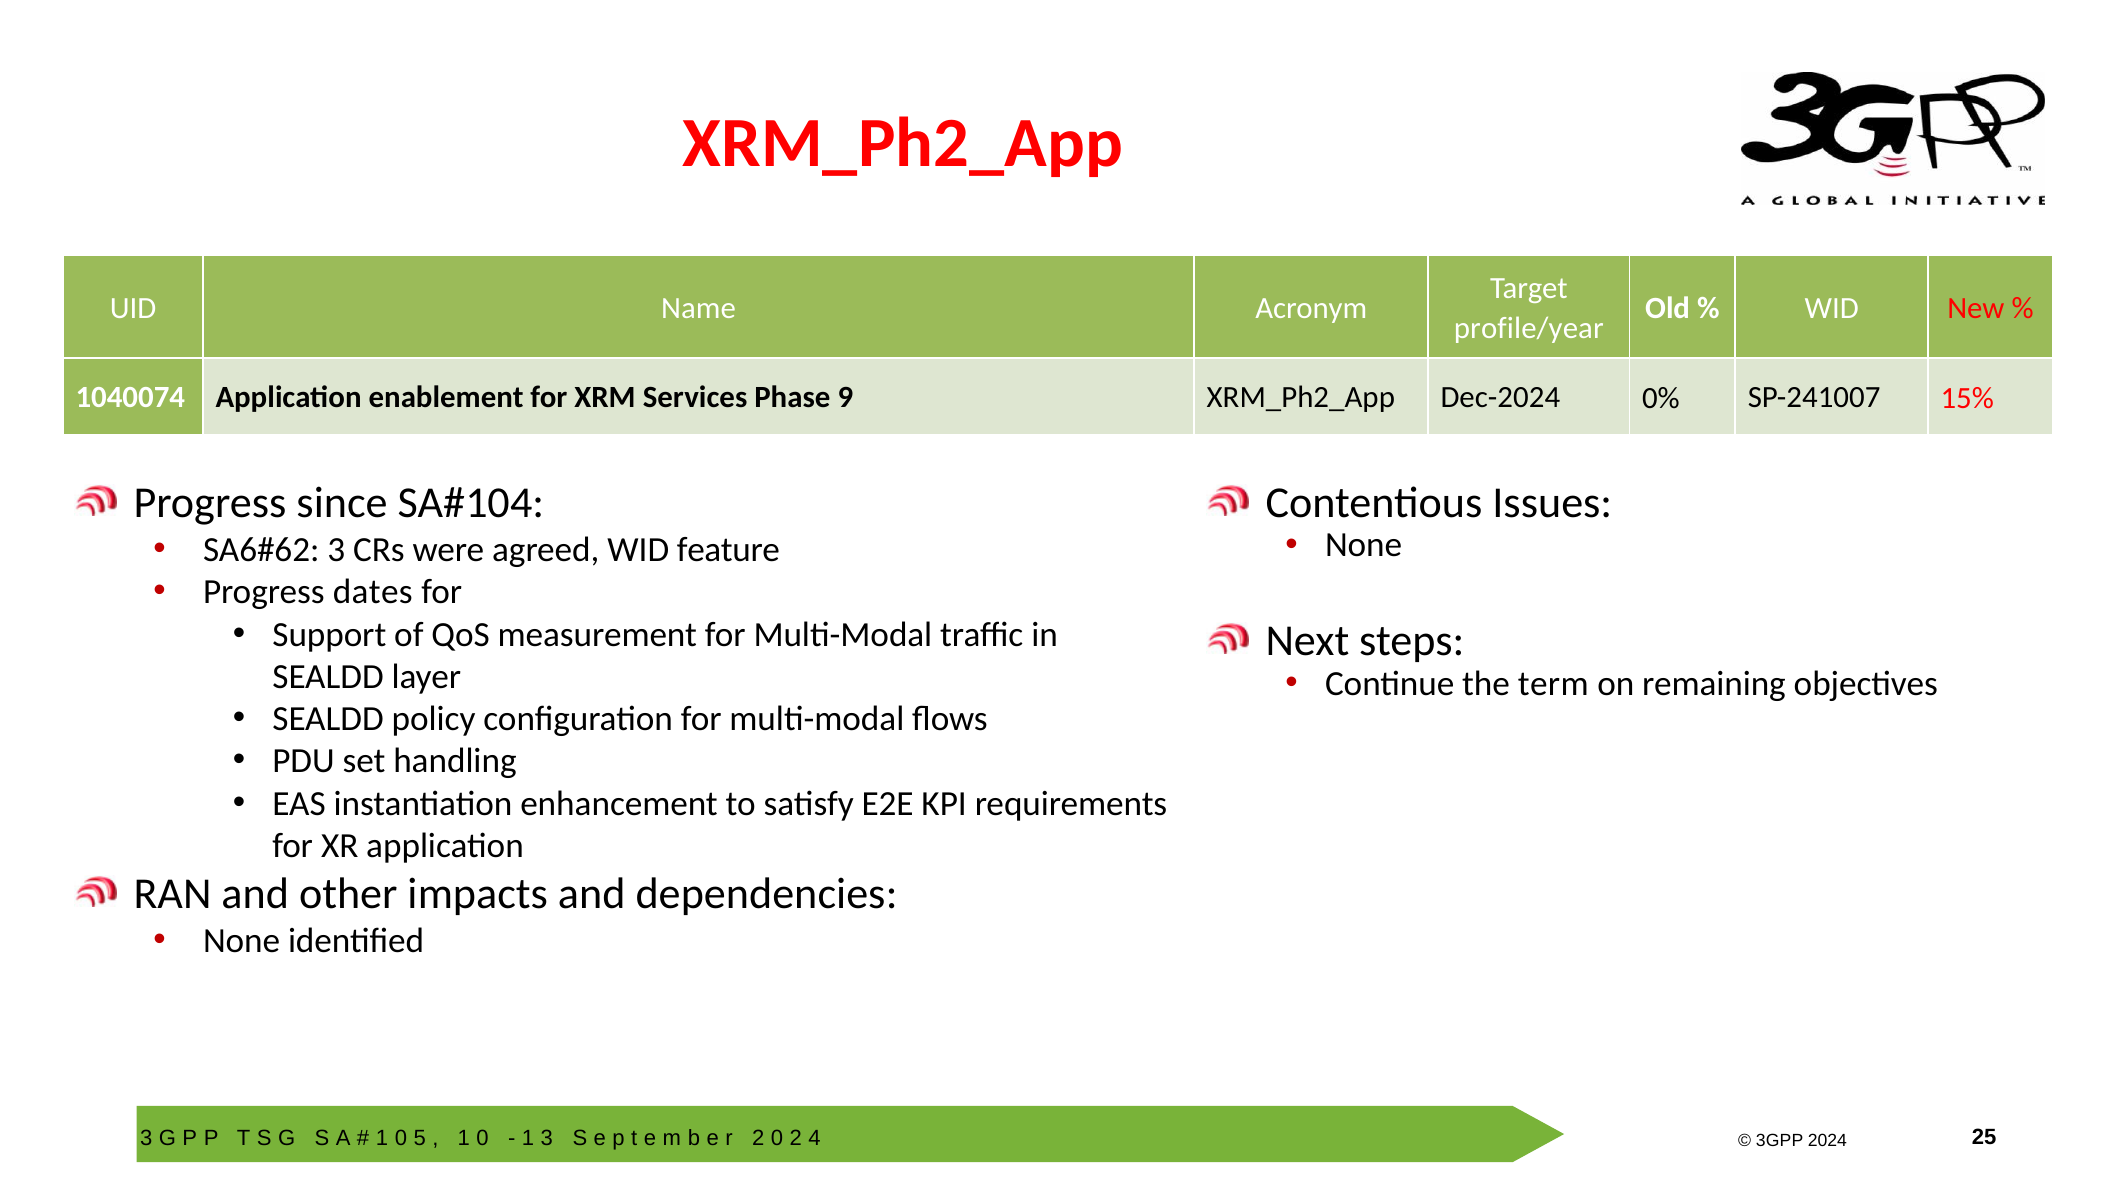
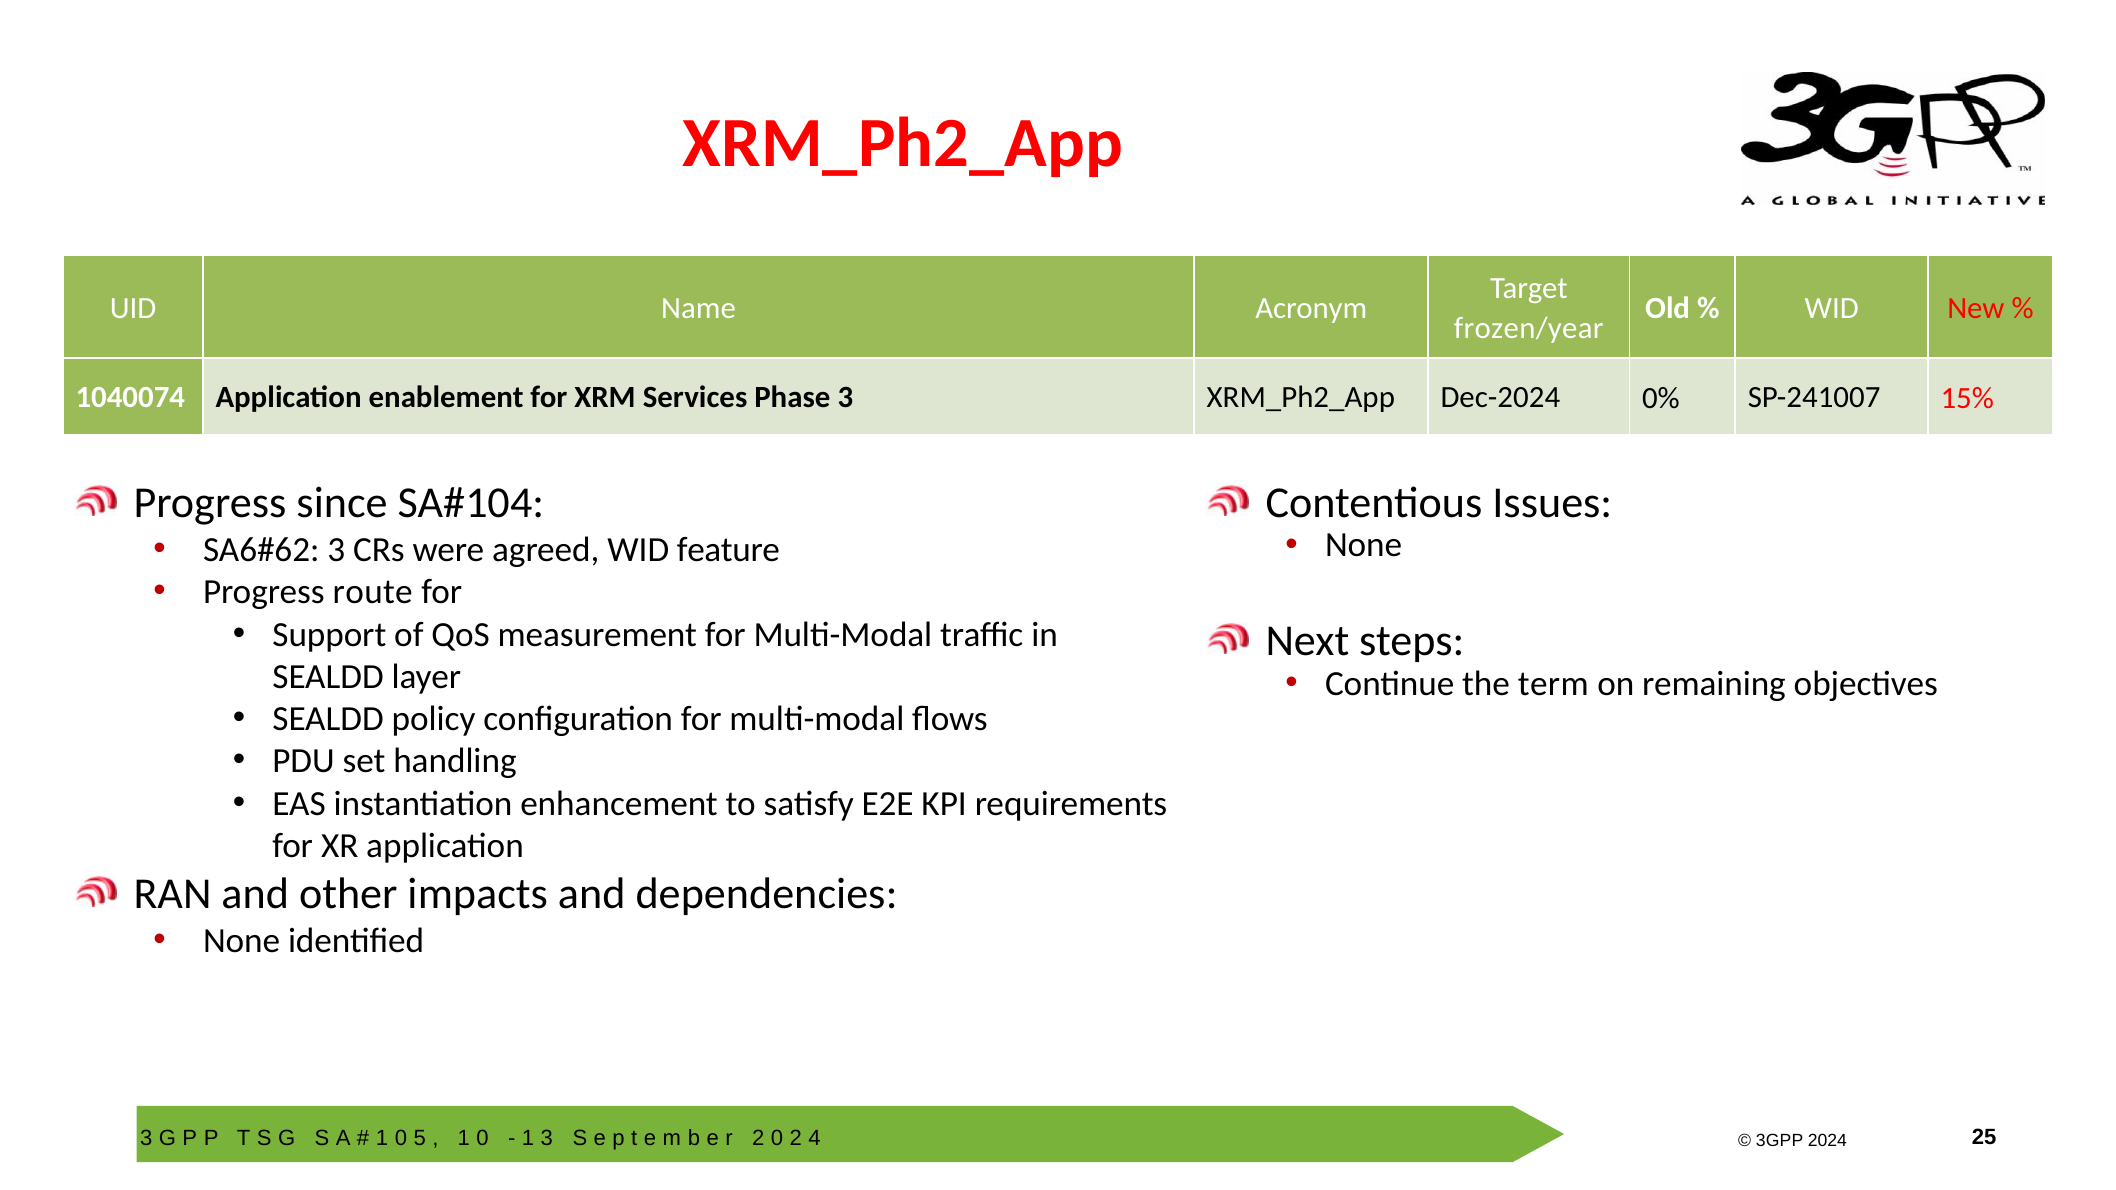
profile/year: profile/year -> frozen/year (1529, 328)
Phase 9: 9 -> 3 (845, 397)
dates: dates -> route (373, 592)
